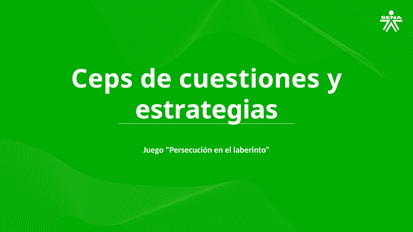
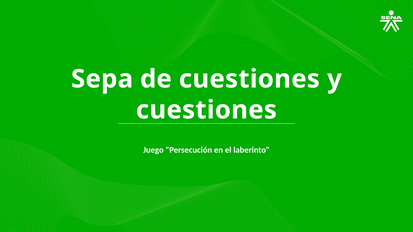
Ceps: Ceps -> Sepa (102, 79)
estrategias: estrategias -> cuestiones (206, 110)
